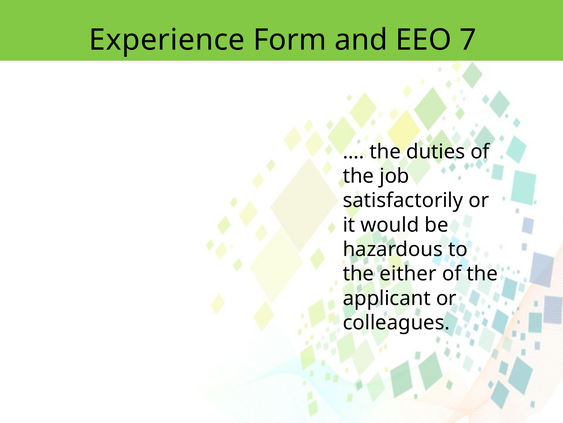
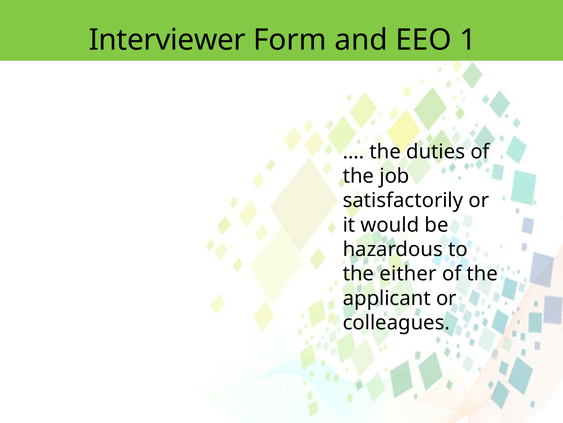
Experience: Experience -> Interviewer (167, 40)
7: 7 -> 1 (468, 40)
